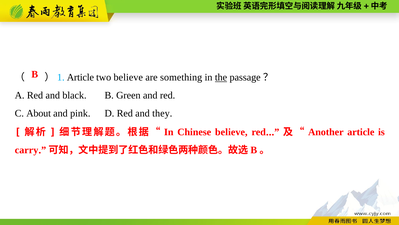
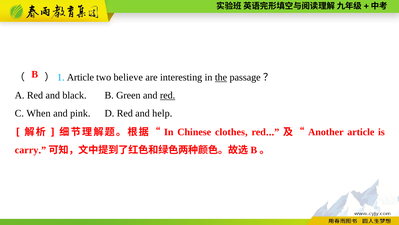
something: something -> interesting (181, 77)
red underline: none -> present (168, 95)
About: About -> When (39, 113)
they: they -> help (162, 113)
Chinese believe: believe -> clothes (231, 132)
